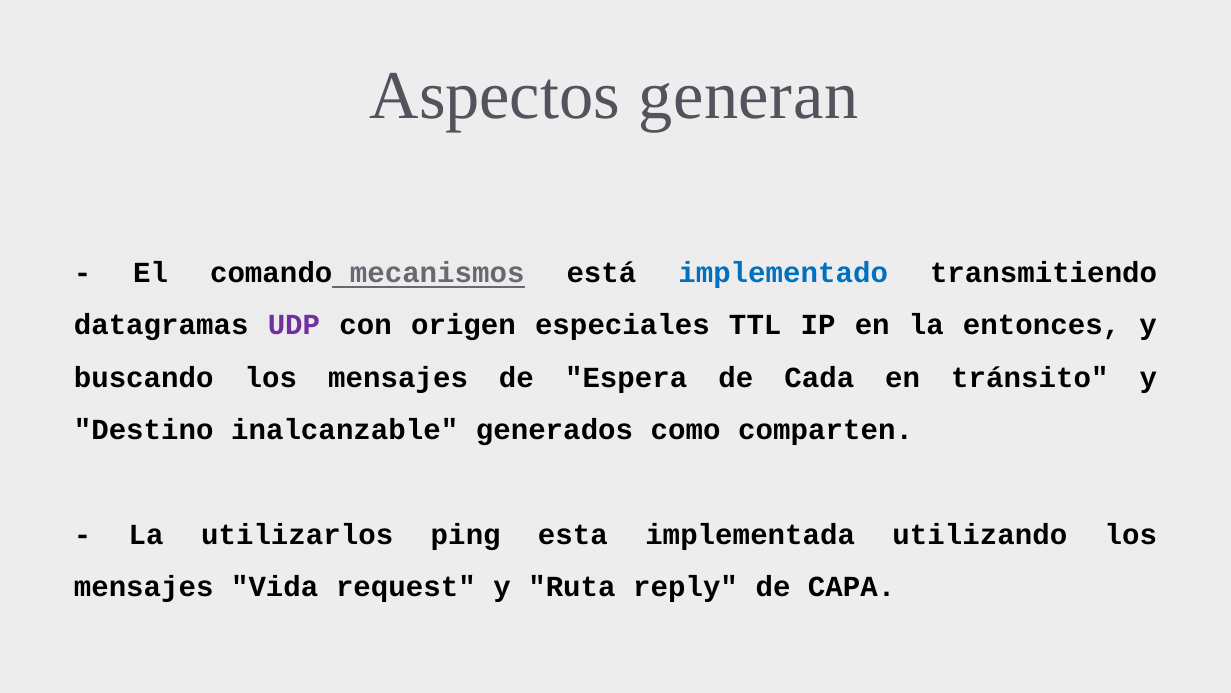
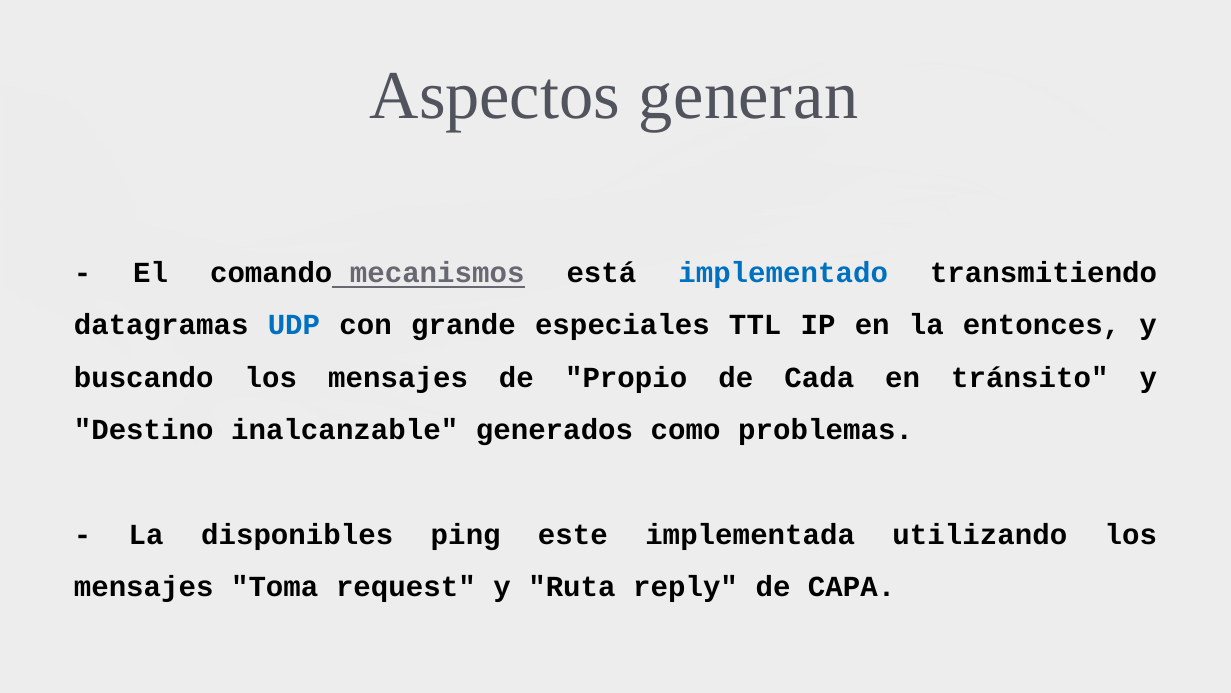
UDP colour: purple -> blue (294, 325)
origen: origen -> grande (463, 325)
Espera: Espera -> Propio (626, 377)
comparten: comparten -> problemas (826, 430)
utilizarlos: utilizarlos -> disponibles (297, 534)
esta: esta -> este (573, 534)
Vida: Vida -> Toma (275, 587)
